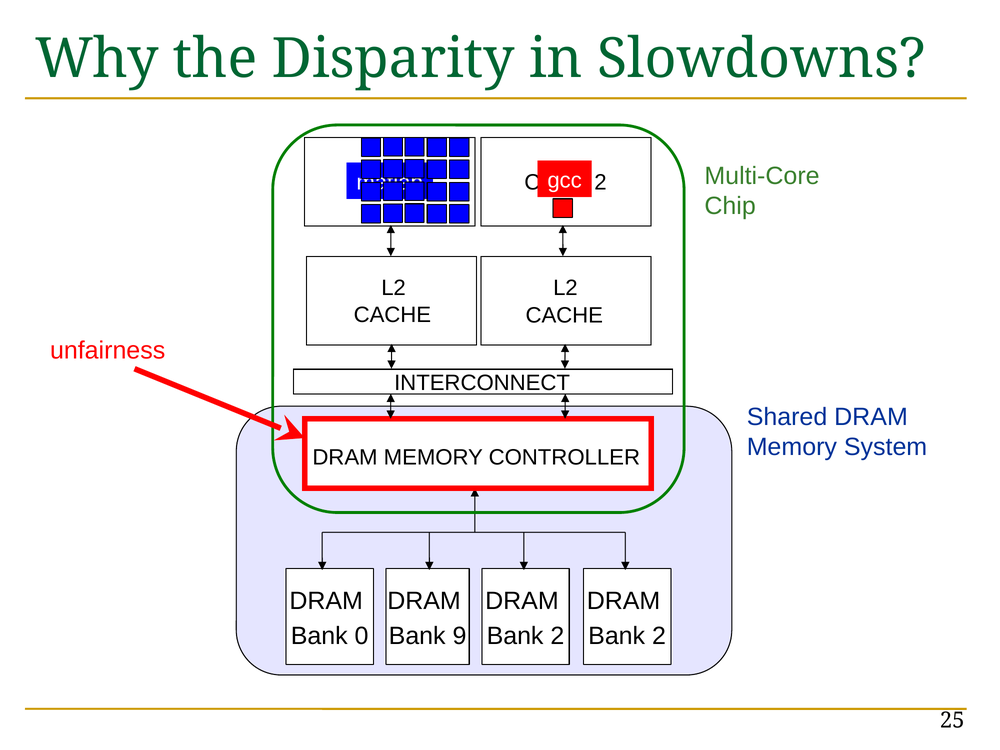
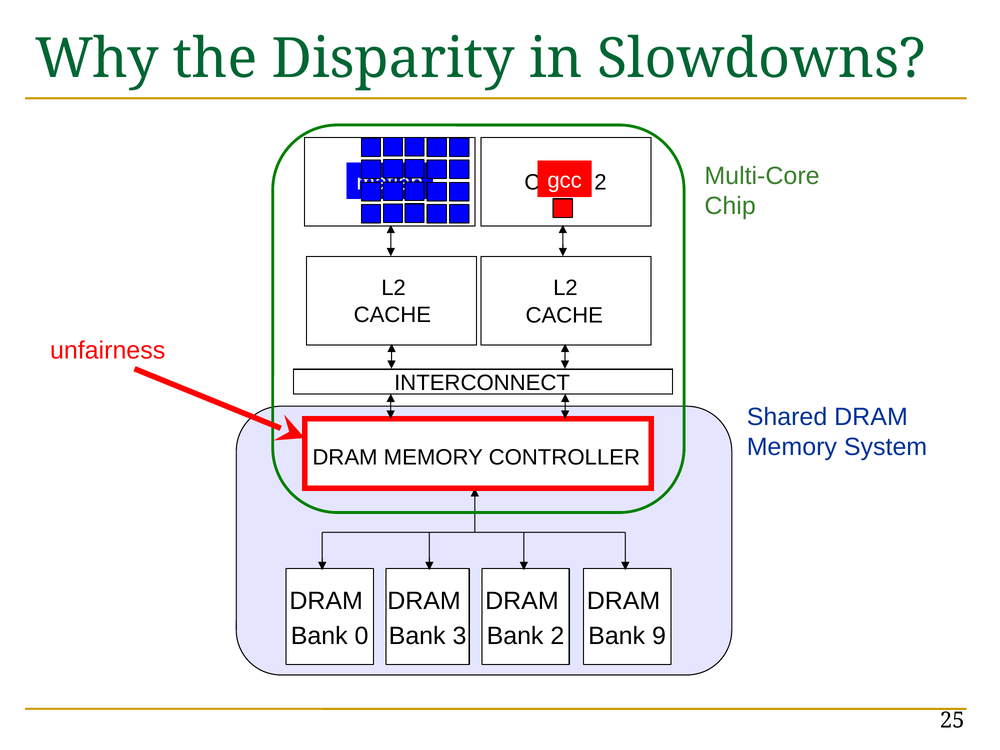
9: 9 -> 3 (459, 636)
2: 2 -> 9 (659, 636)
